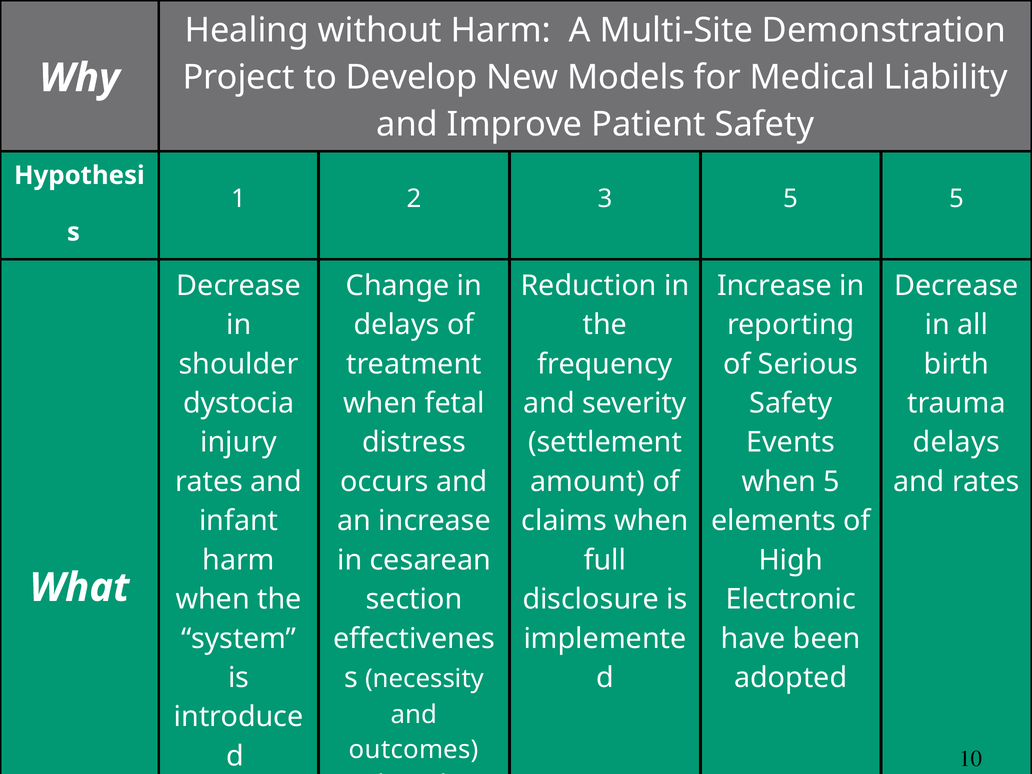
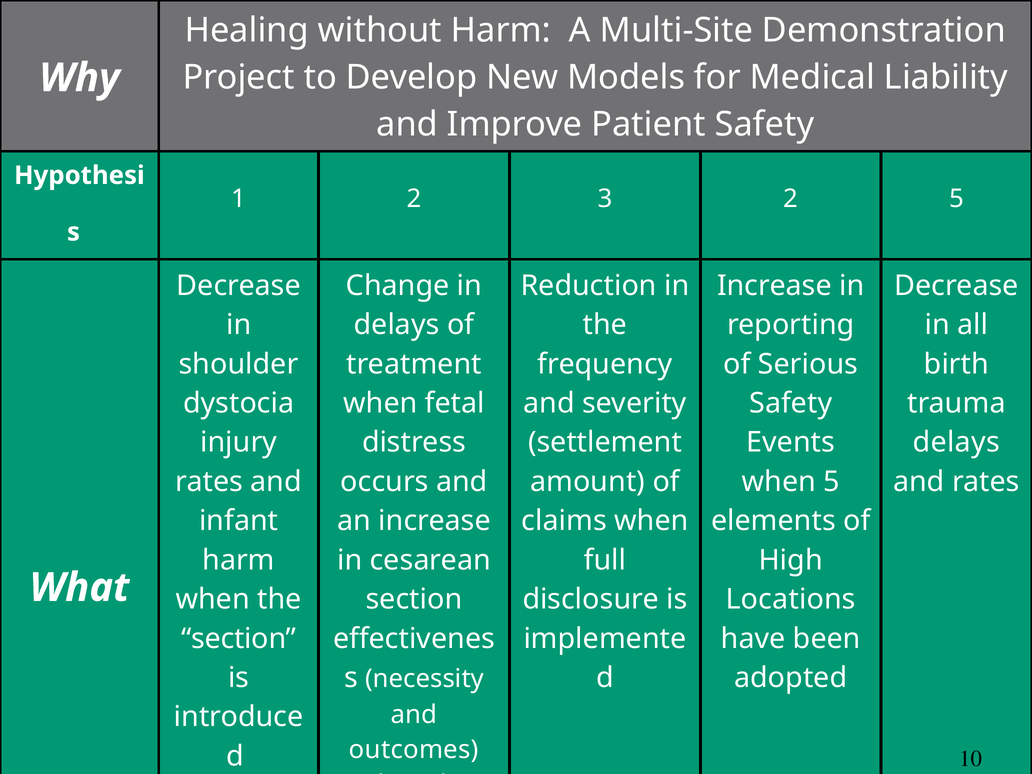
3 5: 5 -> 2 (791, 199)
Electronic: Electronic -> Locations (791, 599)
system: system -> section (239, 639)
